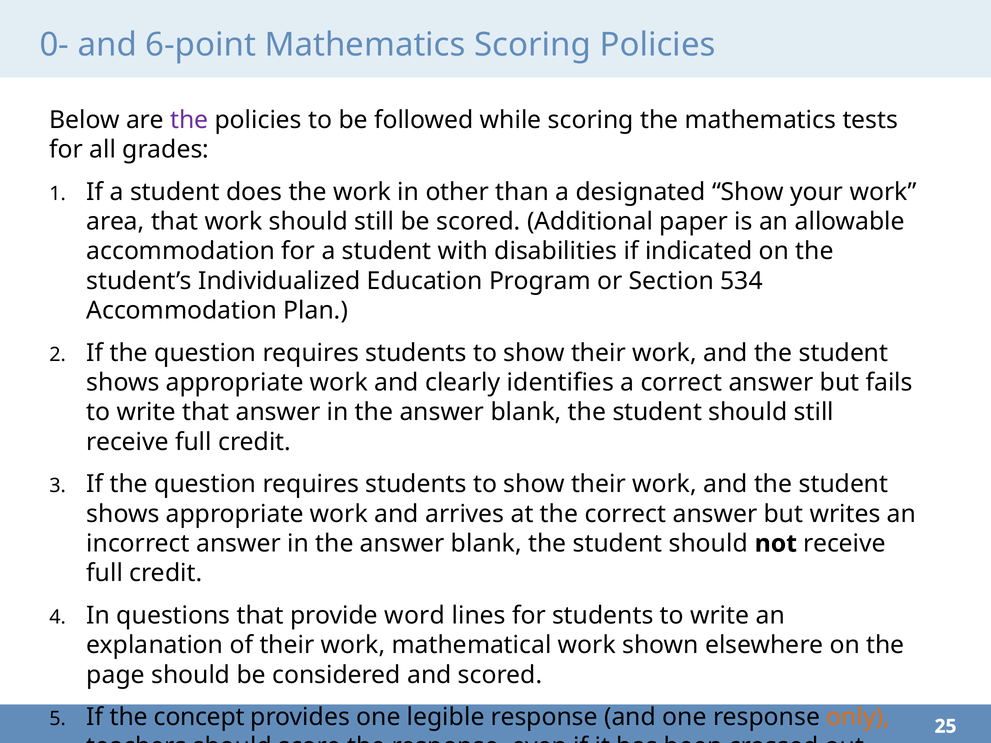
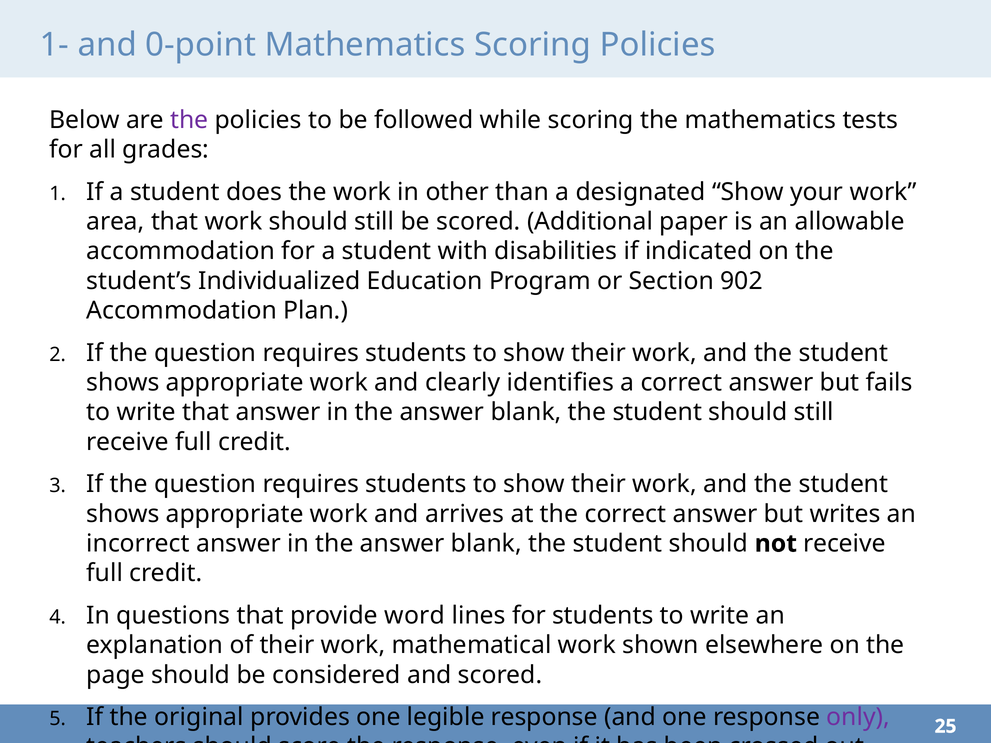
0-: 0- -> 1- (54, 45)
6-point: 6-point -> 0-point (201, 45)
534: 534 -> 902 (742, 281)
concept: concept -> original (199, 717)
only colour: orange -> purple (858, 717)
